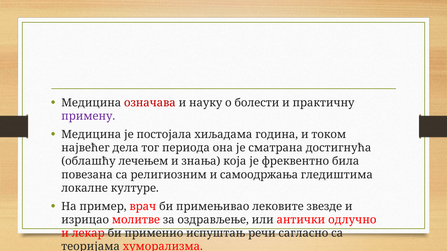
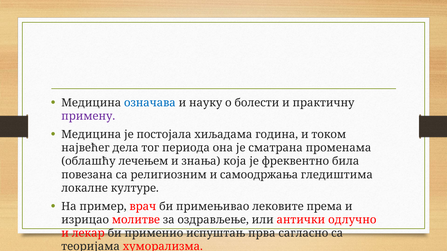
означава colour: red -> blue (150, 103)
достигнућа: достигнућа -> променама (339, 148)
звезде: звезде -> према (324, 207)
речи: речи -> прва (262, 234)
